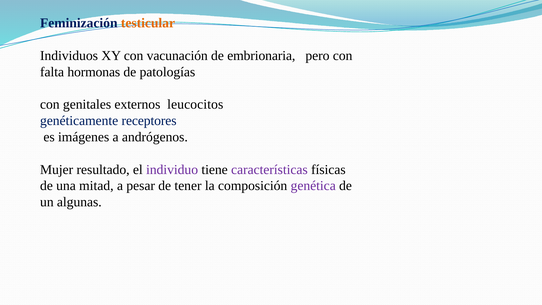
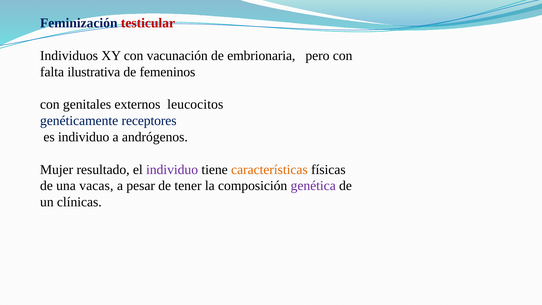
testicular colour: orange -> red (148, 23)
hormonas: hormonas -> ilustrativa (94, 72)
patologías: patologías -> femeninos (167, 72)
es imágenes: imágenes -> individuo (84, 137)
características colour: purple -> orange (269, 169)
mitad: mitad -> vacas (96, 186)
algunas: algunas -> clínicas (79, 202)
